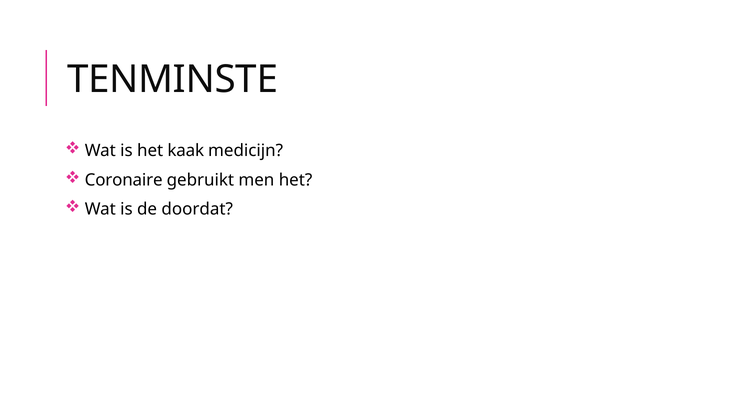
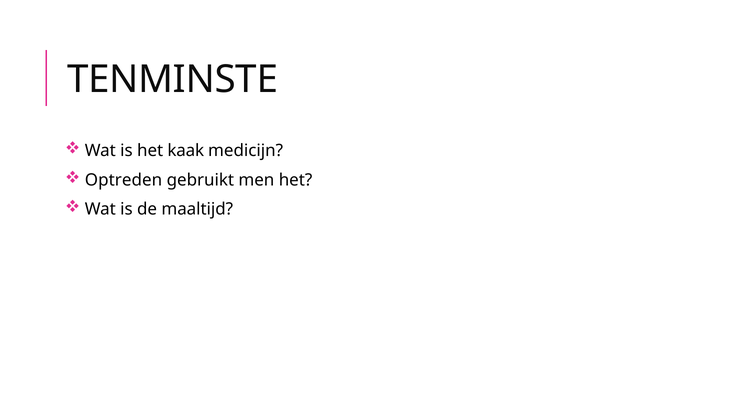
Coronaire: Coronaire -> Optreden (124, 180)
doordat: doordat -> maaltijd (197, 209)
